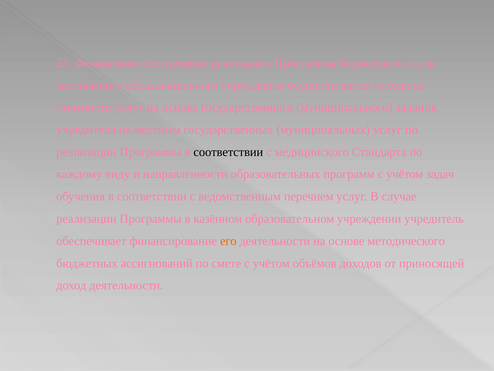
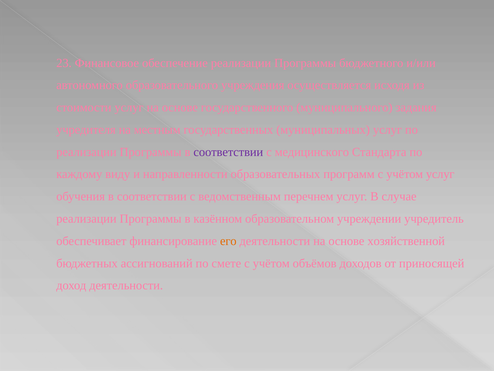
соответствии colour: black -> purple (228, 152)
учётом задач: задач -> услуг (440, 174)
методического: методического -> хозяйственной (406, 241)
